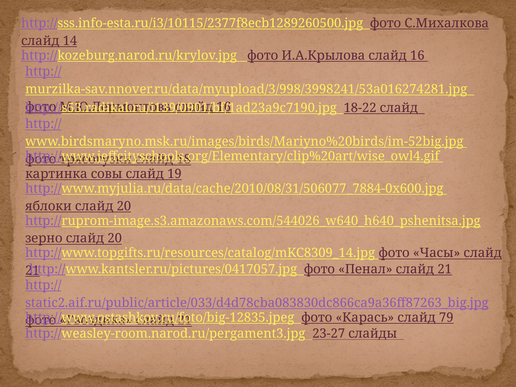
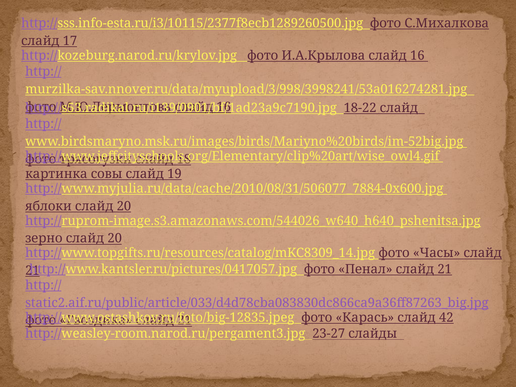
14: 14 -> 17 (70, 41)
79: 79 -> 42 (446, 318)
